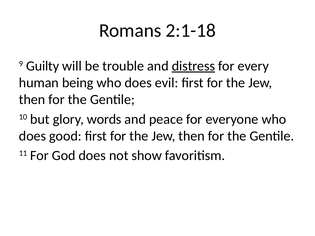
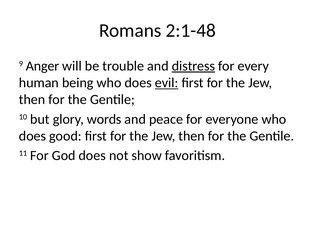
2:1-18: 2:1-18 -> 2:1-48 (191, 30)
Guilty: Guilty -> Anger (43, 66)
evil underline: none -> present (167, 83)
